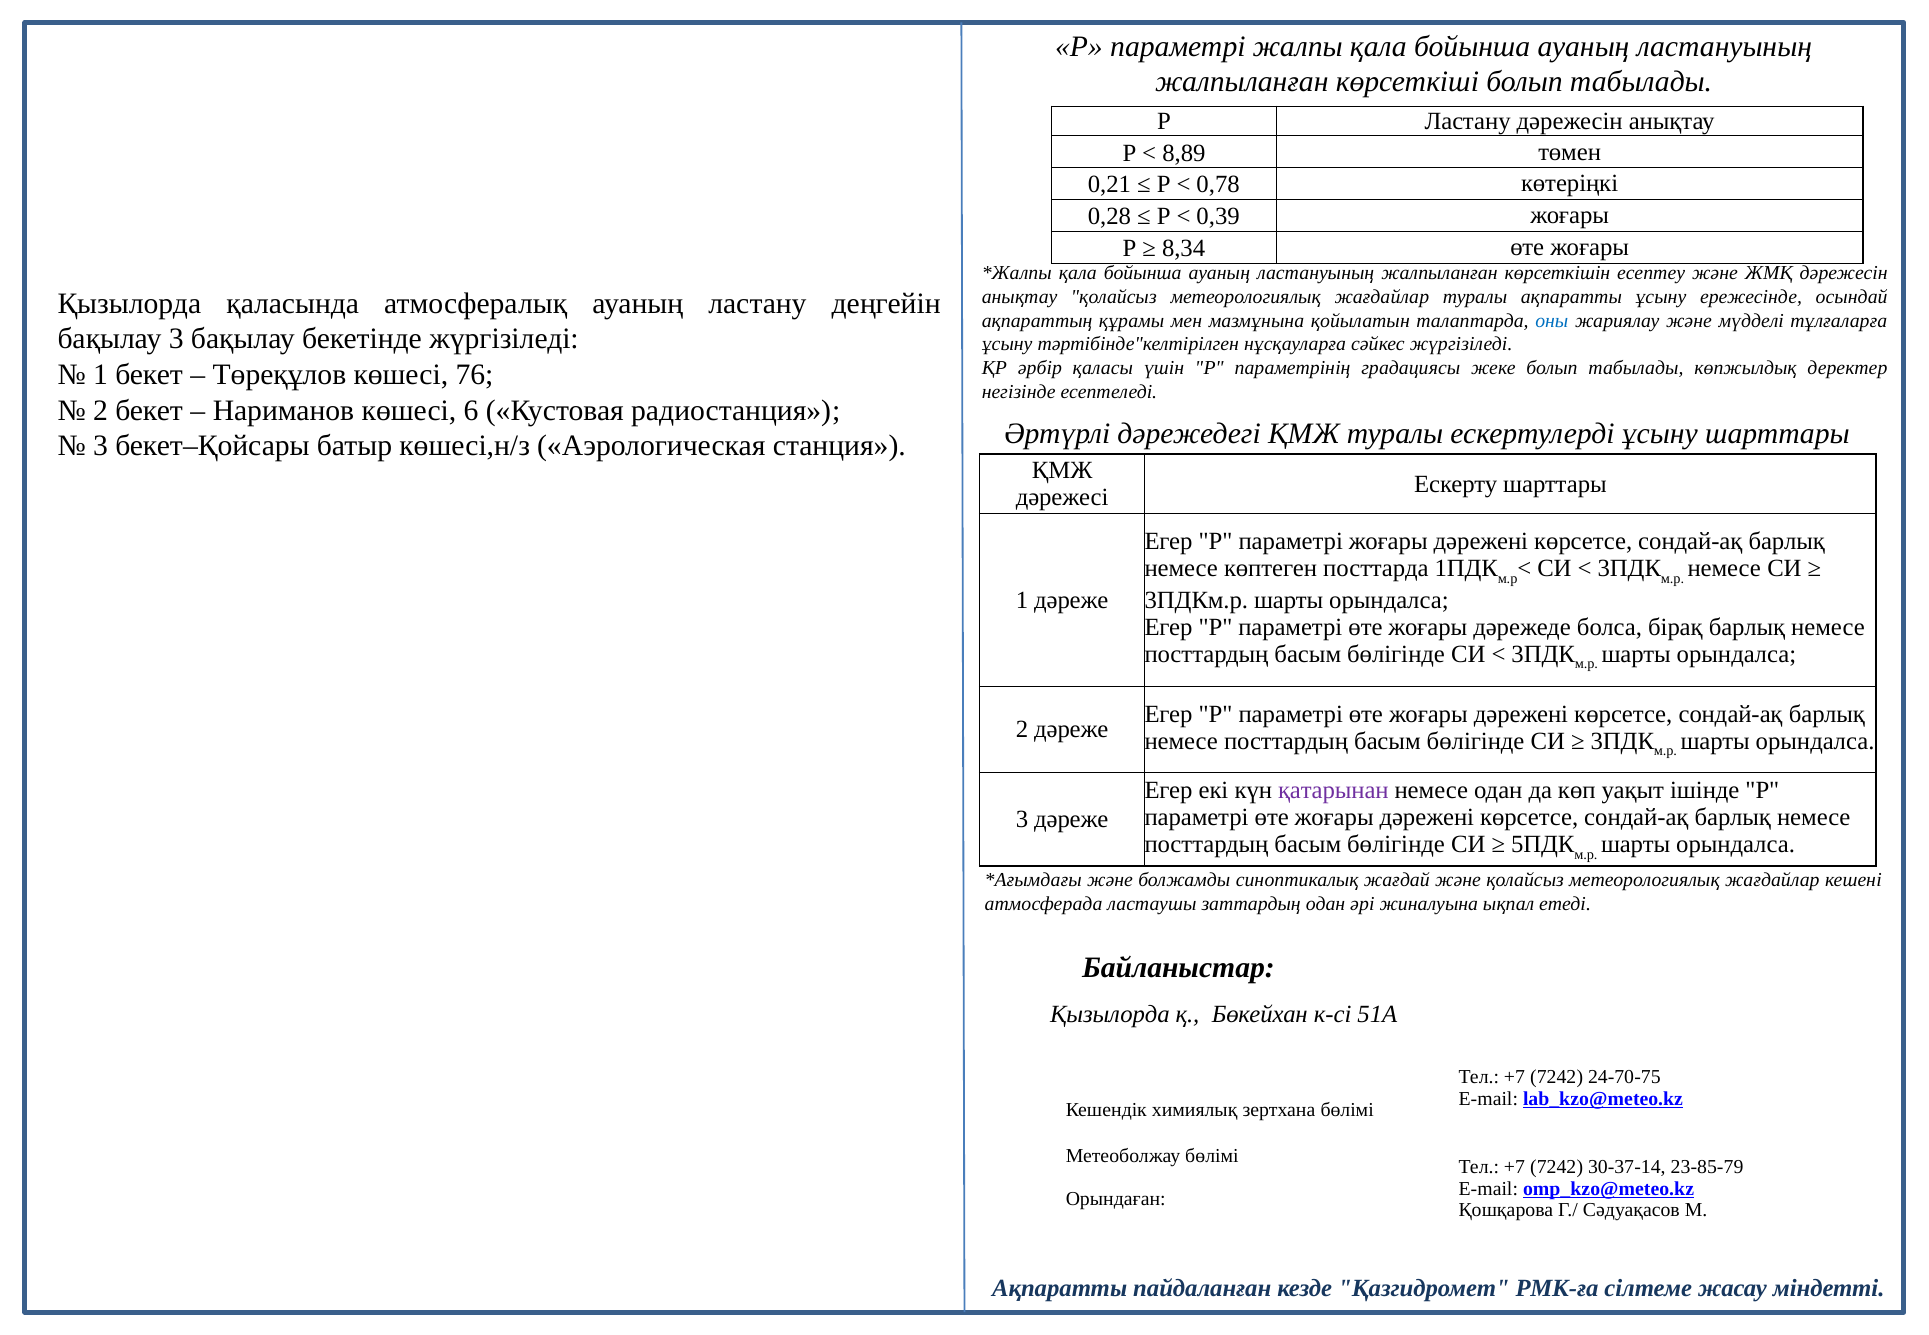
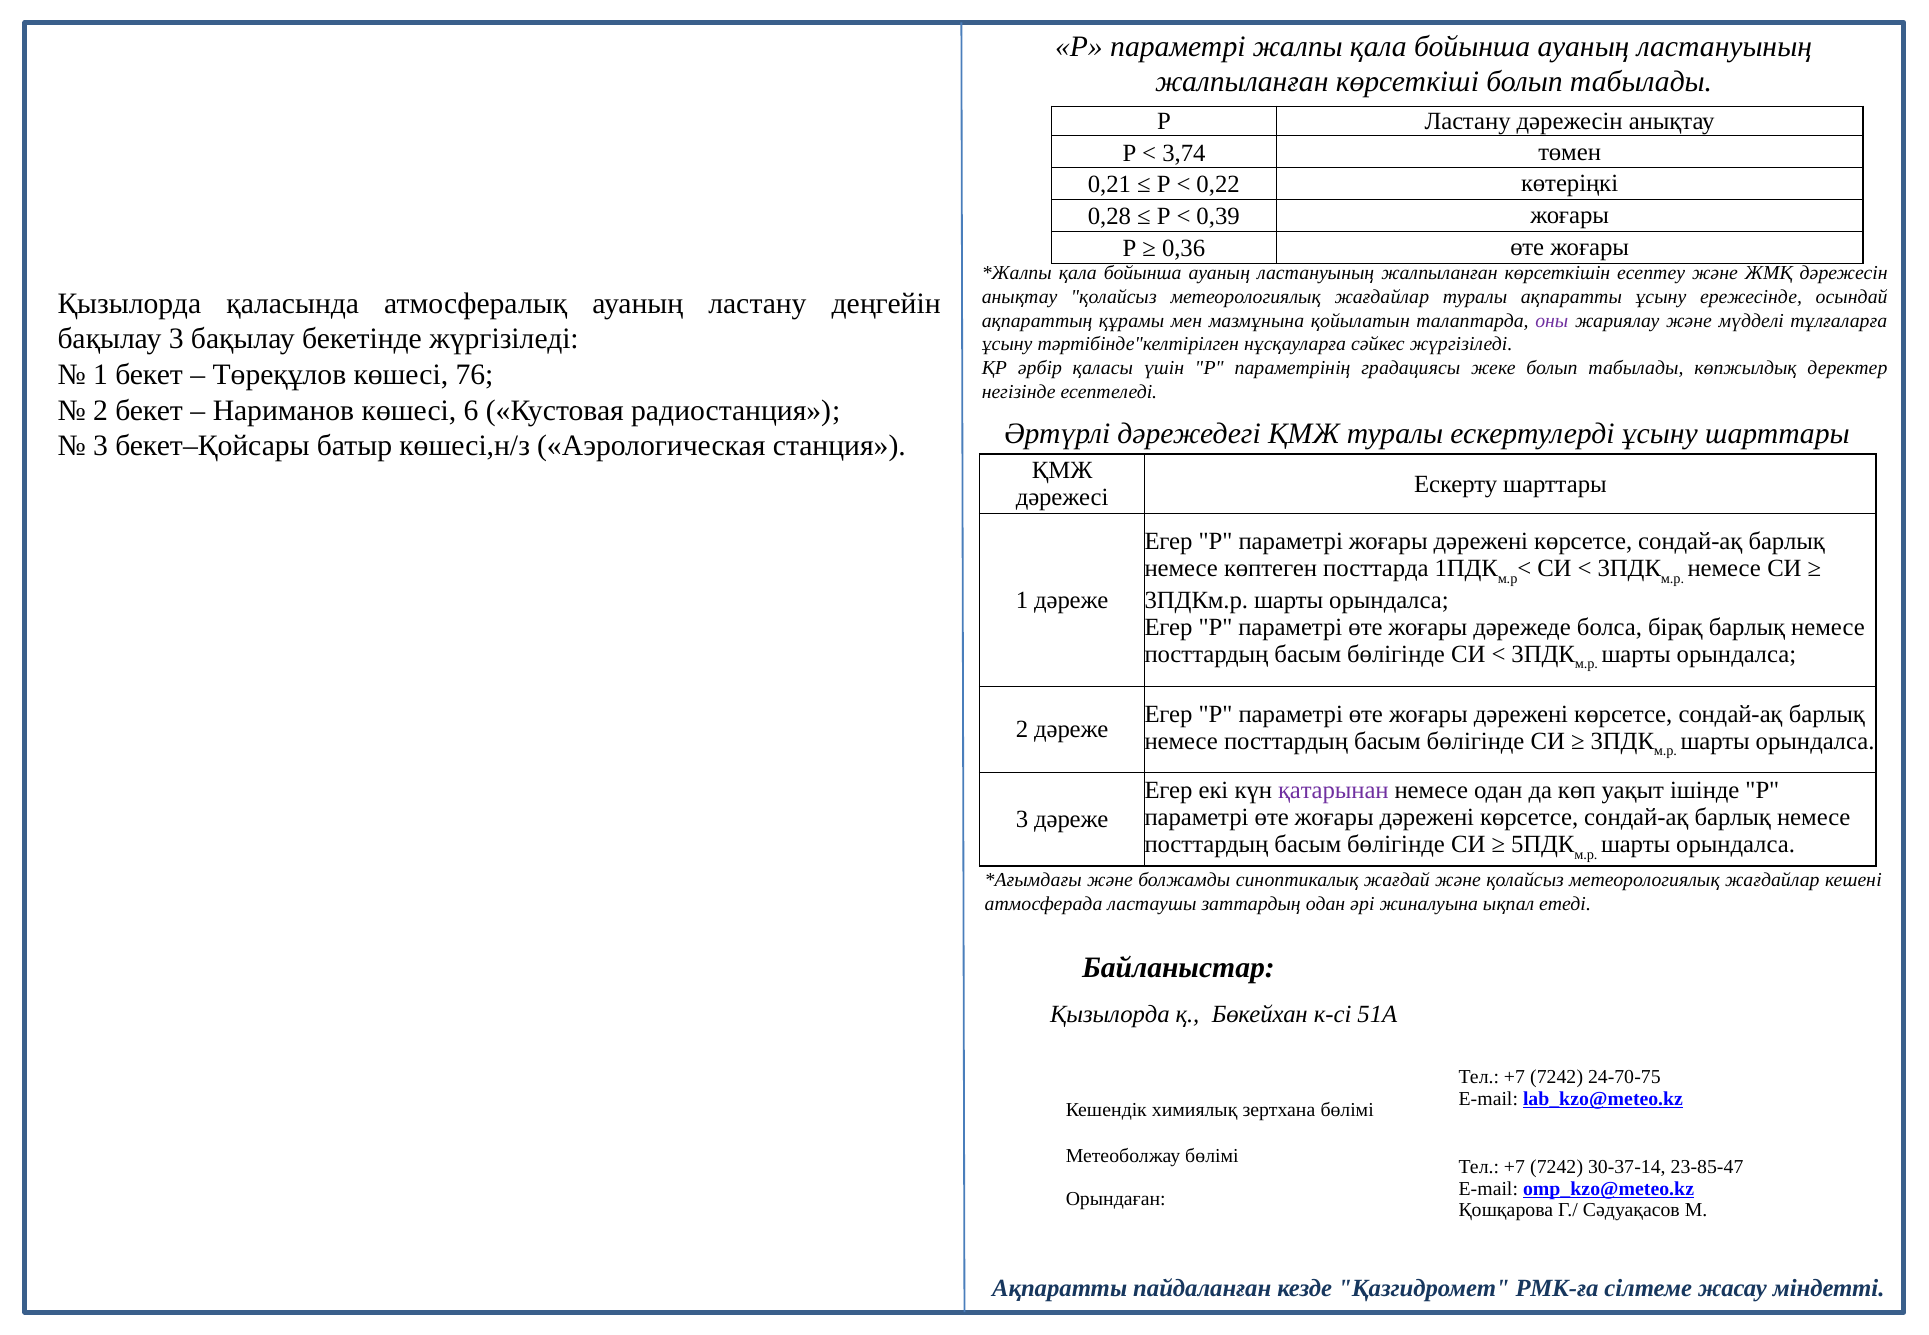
8,89: 8,89 -> 3,74 (1184, 153)
0,78: 0,78 -> 0,22 (1218, 185)
8,34: 8,34 -> 0,36 (1184, 248)
оны colour: blue -> purple (1552, 321)
23-85-79: 23-85-79 -> 23-85-47 (1707, 1167)
